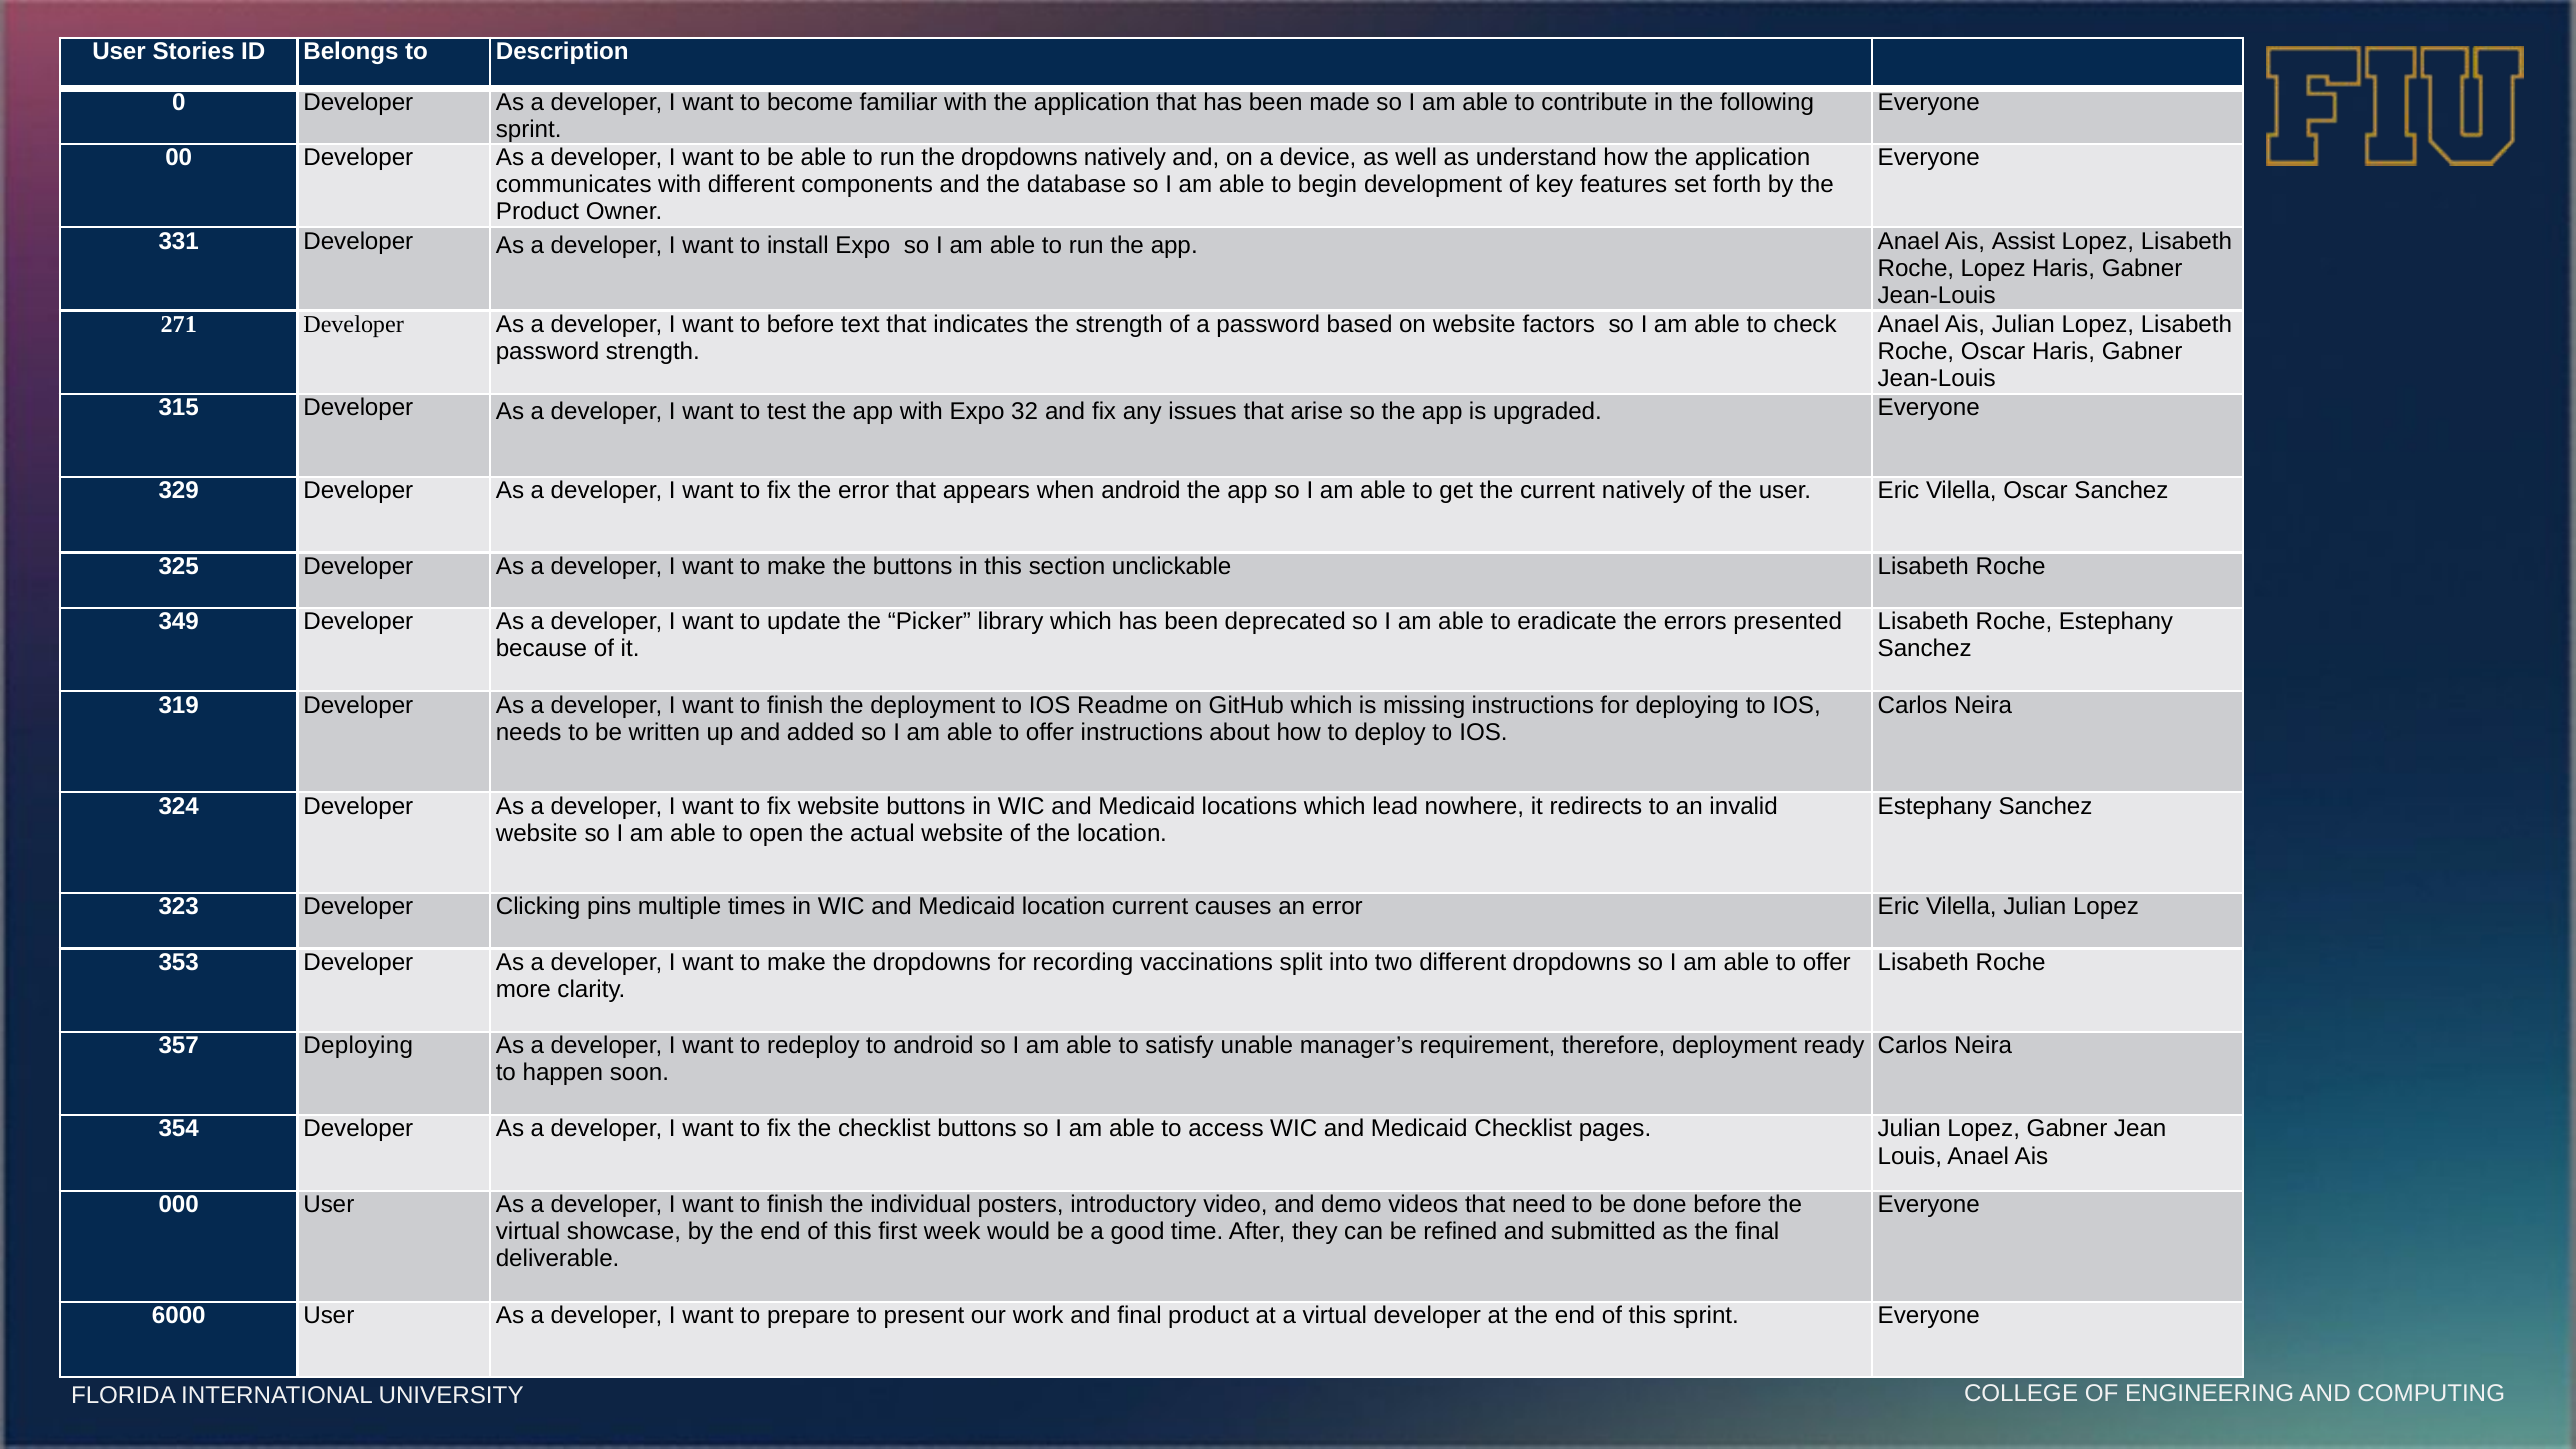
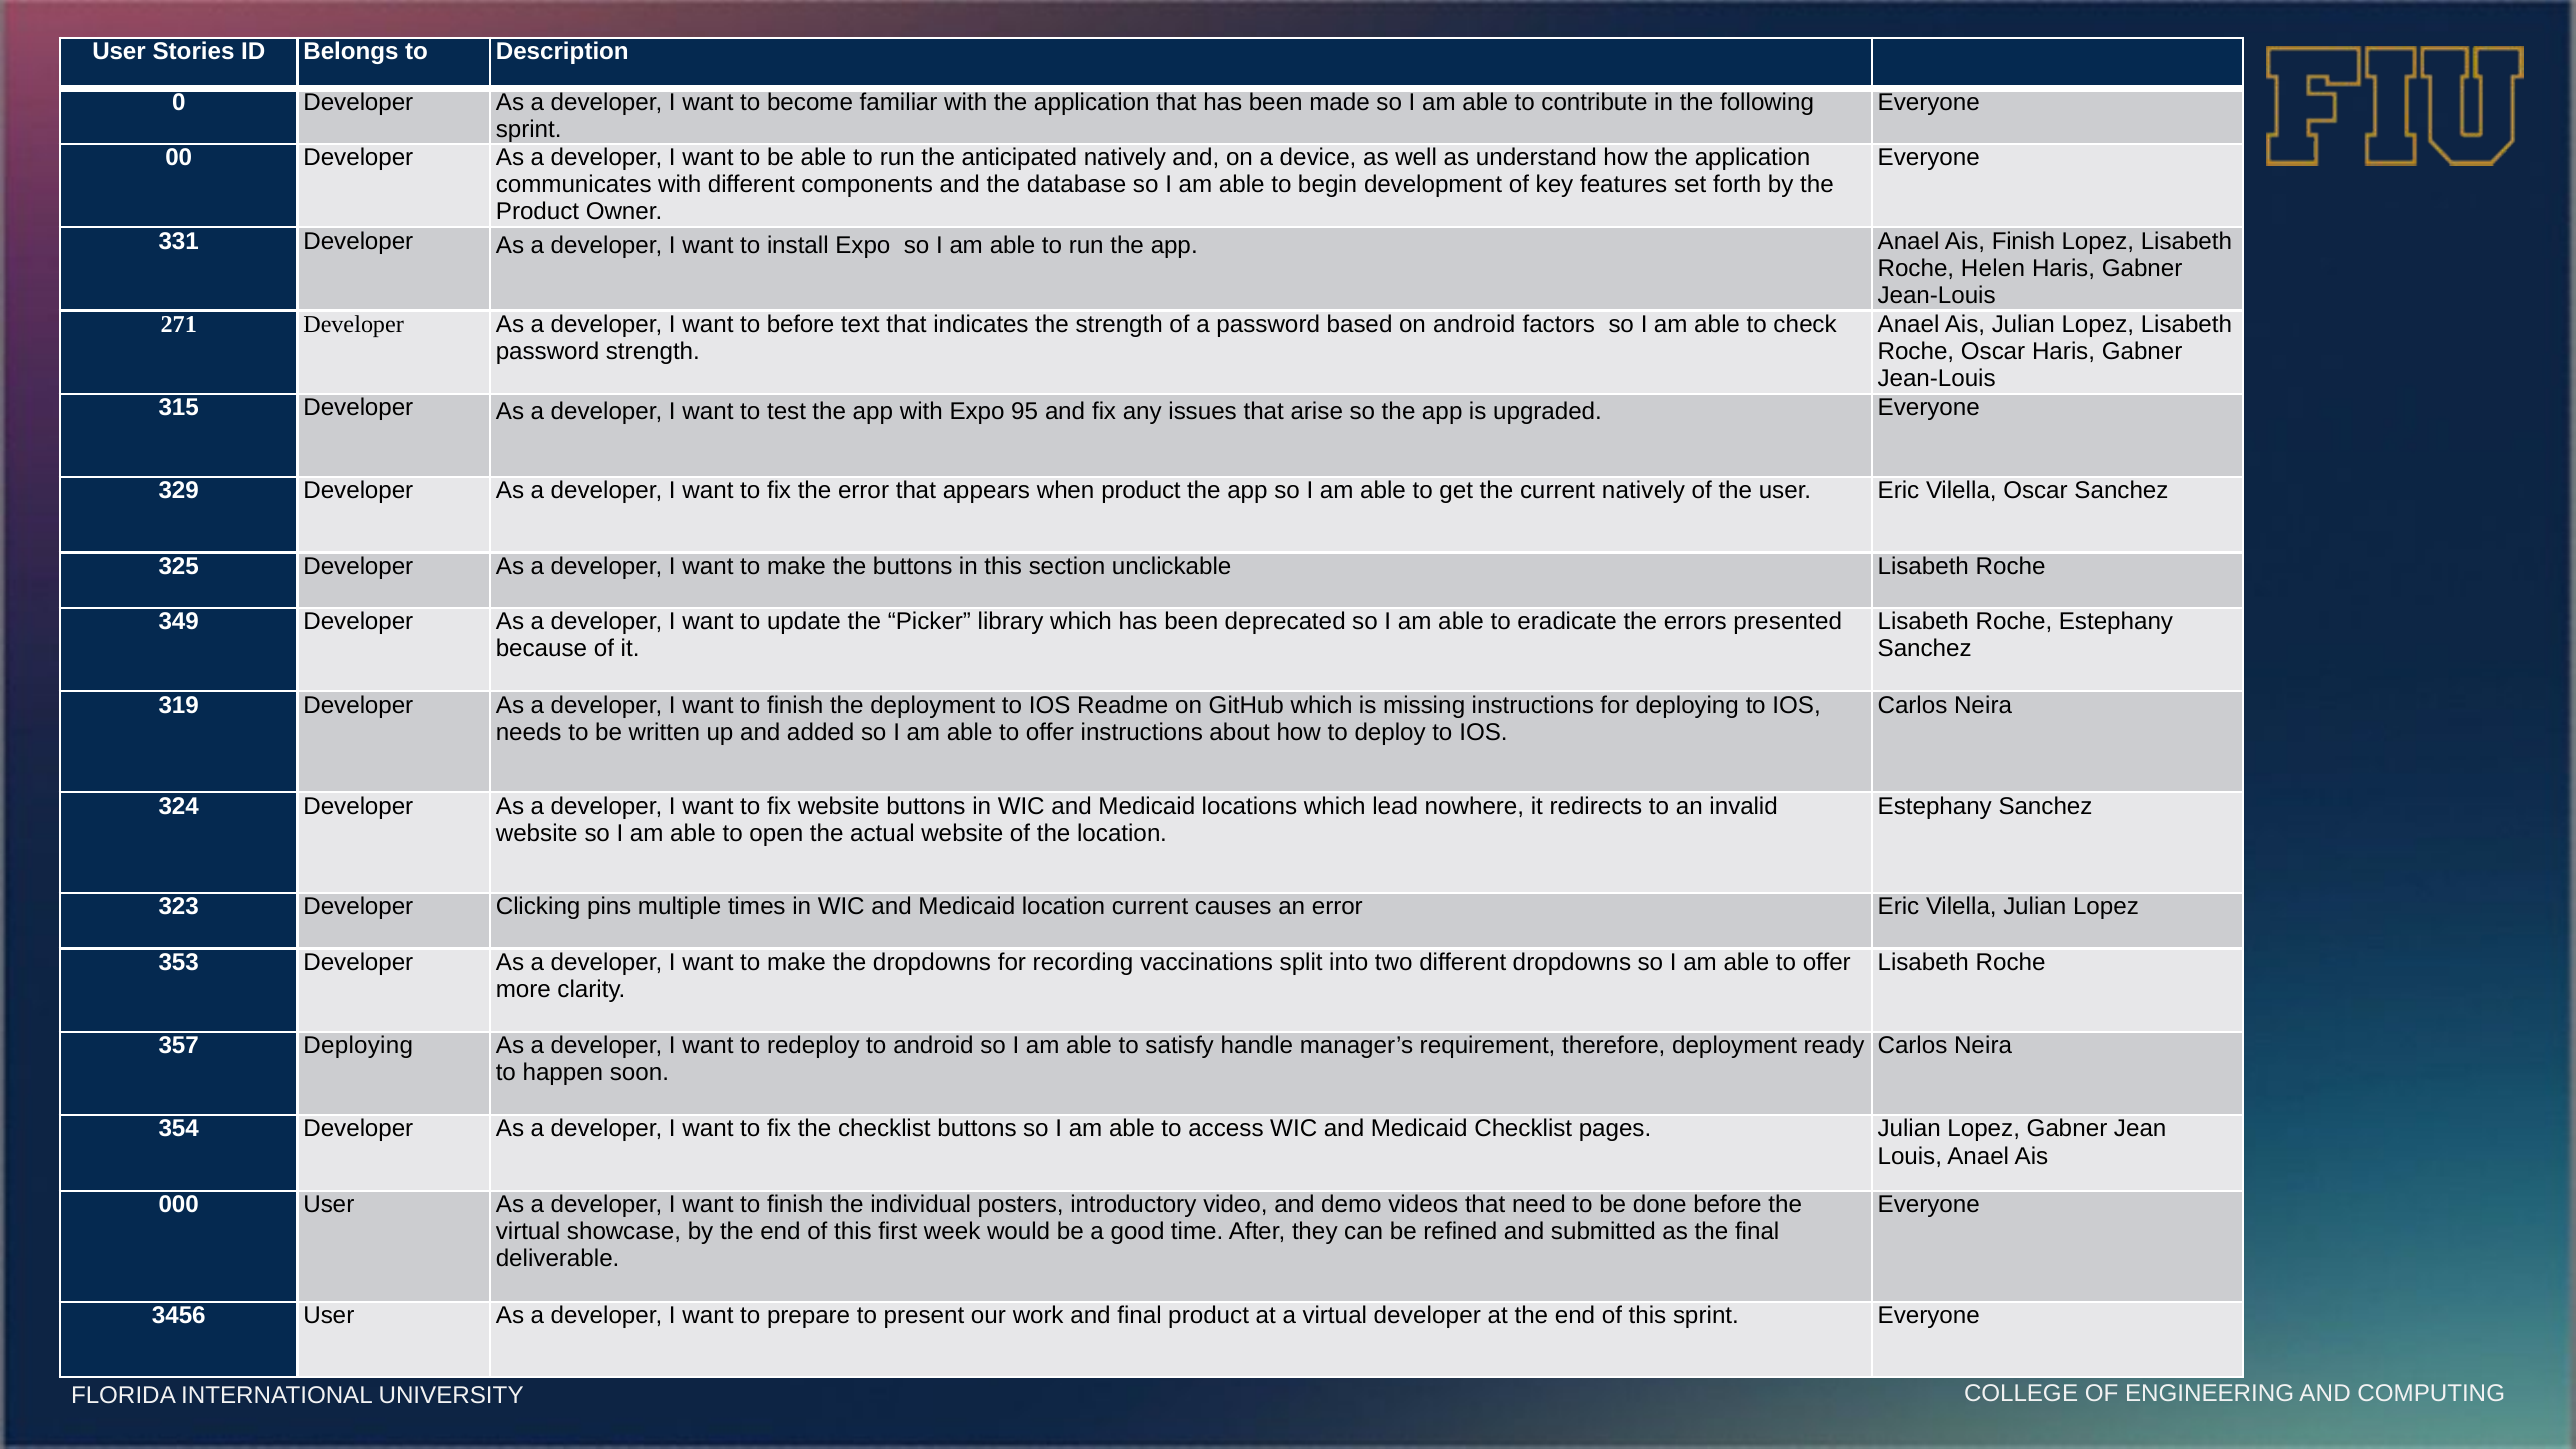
run the dropdowns: dropdowns -> anticipated (1019, 158)
Ais Assist: Assist -> Finish (2023, 241)
Roche Lopez: Lopez -> Helen (1993, 268)
on website: website -> android (1474, 324)
32: 32 -> 95 (1025, 412)
when android: android -> product (1141, 491)
unable: unable -> handle (1257, 1046)
6000: 6000 -> 3456 (179, 1316)
